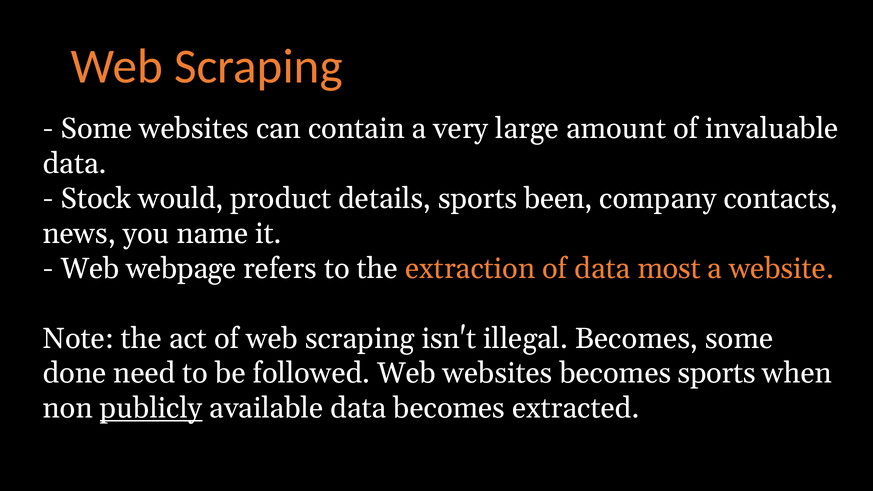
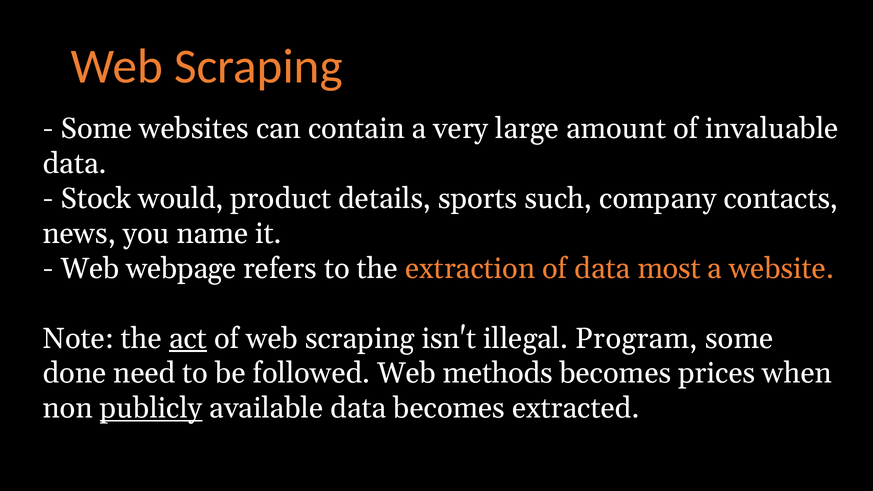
been: been -> such (558, 199)
act underline: none -> present (188, 338)
illegal Becomes: Becomes -> Program (637, 338)
Web websites: websites -> methods (498, 373)
becomes sports: sports -> prices (717, 373)
